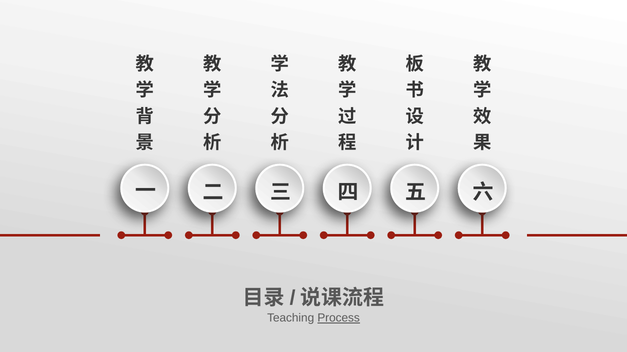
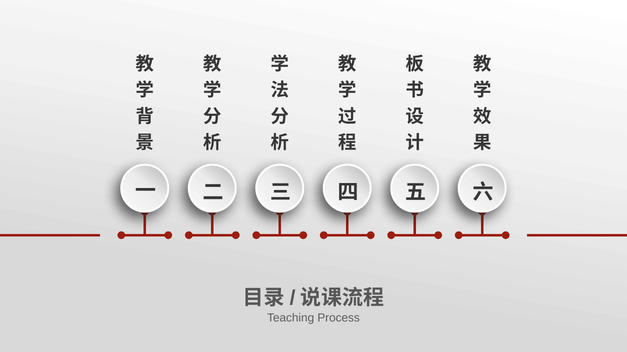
Process underline: present -> none (339, 319)
